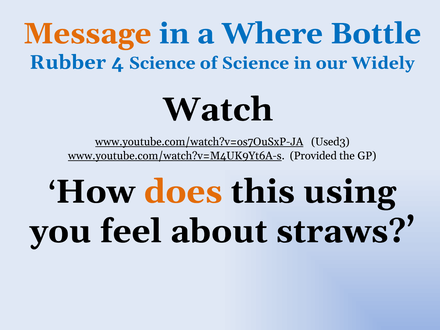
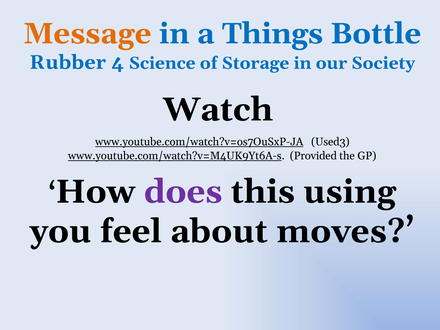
Where: Where -> Things (272, 34)
of Science: Science -> Storage (256, 63)
Widely: Widely -> Society (383, 63)
does colour: orange -> purple (183, 192)
straws: straws -> moves (345, 231)
